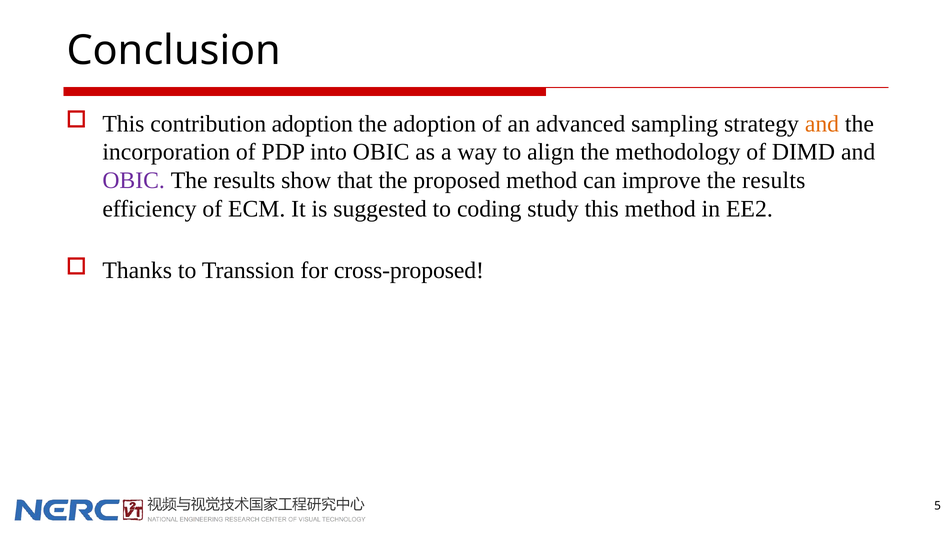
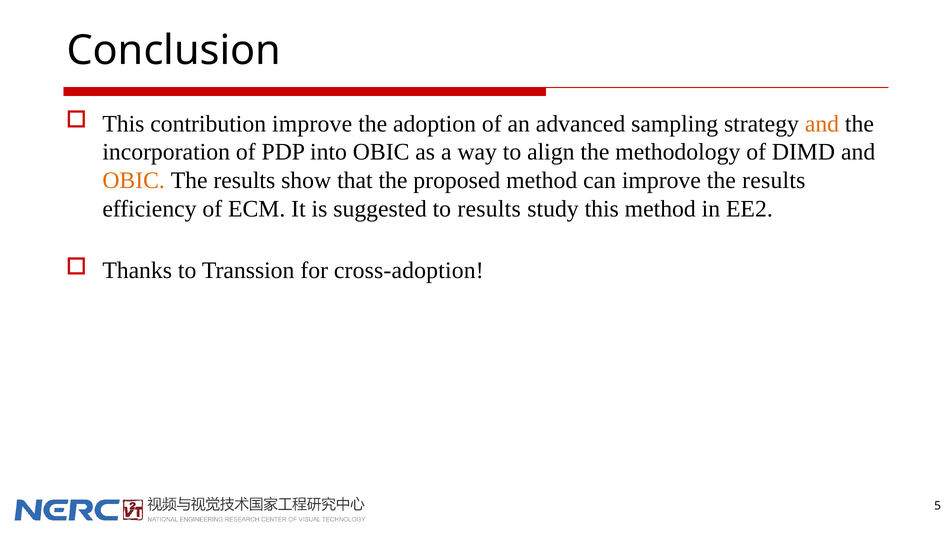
contribution adoption: adoption -> improve (312, 124)
OBIC colour: purple -> orange (134, 181)
to coding: coding -> results (489, 209)
cross-proposed: cross-proposed -> cross-adoption (409, 271)
